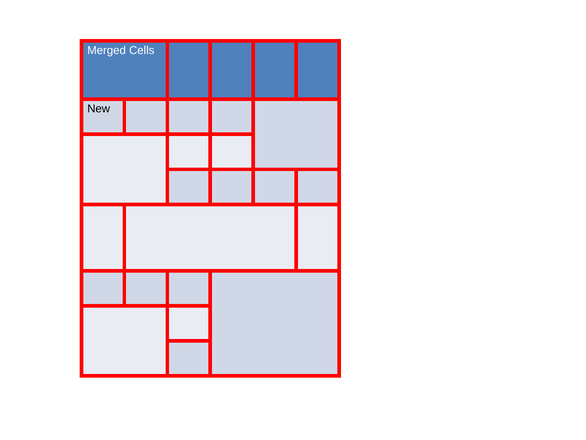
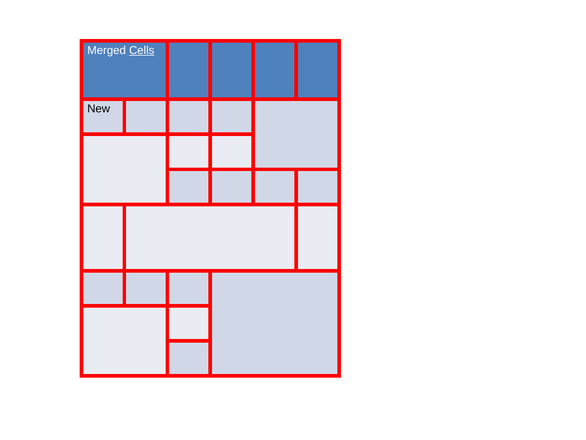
Cells underline: none -> present (142, 50)
